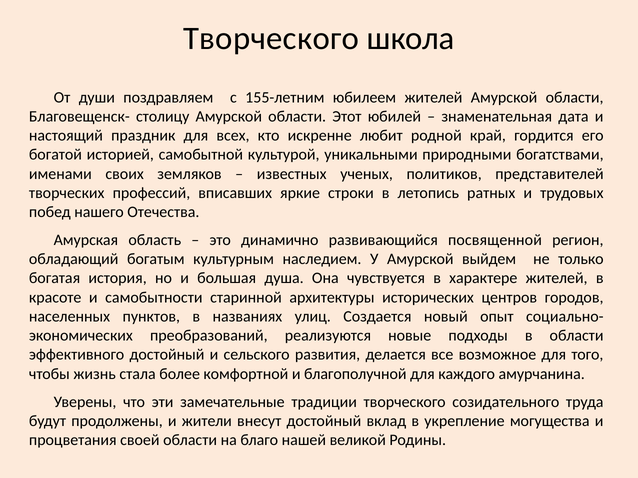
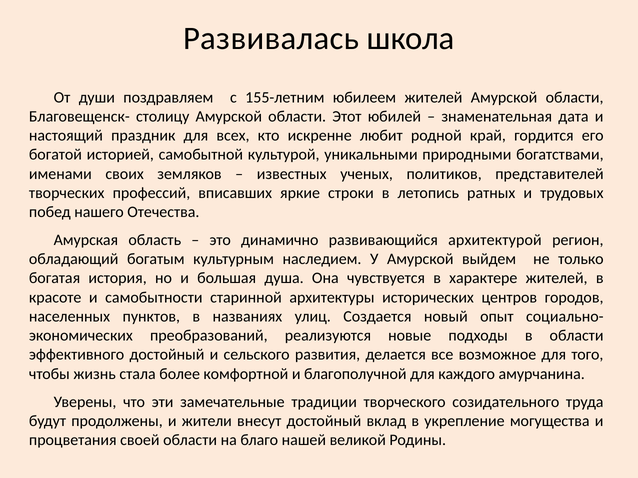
Творческого: Творческого -> Развивалась (271, 38)
посвященной: посвященной -> архитектурой (495, 240)
